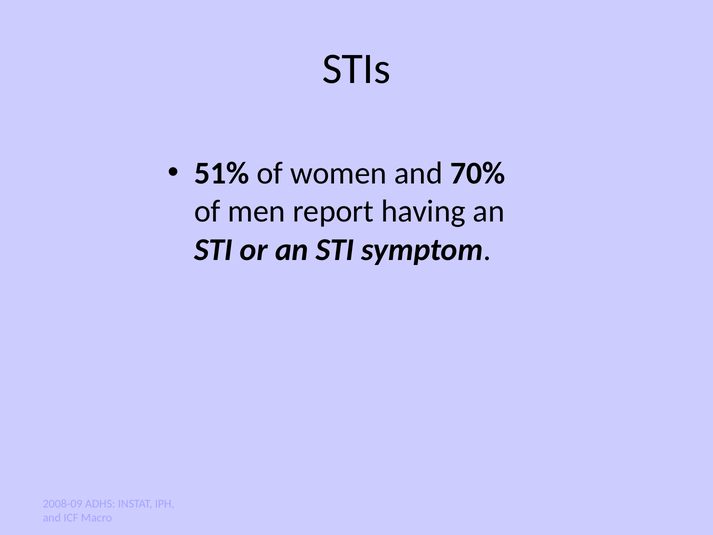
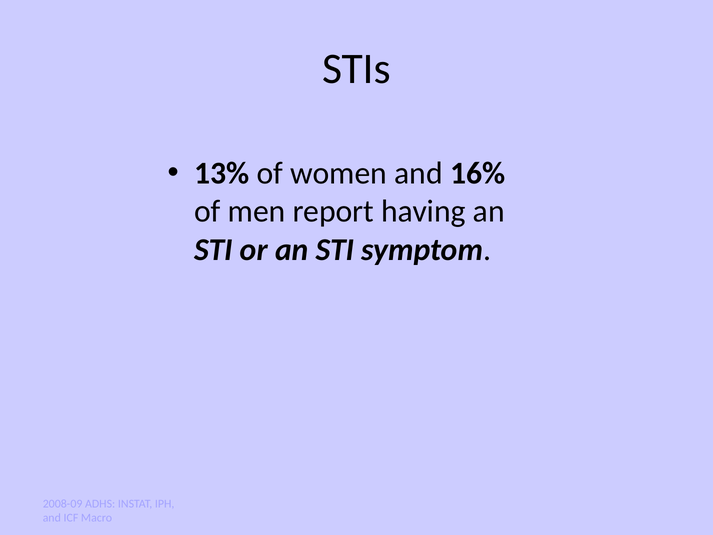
51%: 51% -> 13% (222, 173)
70%: 70% -> 16% (478, 173)
